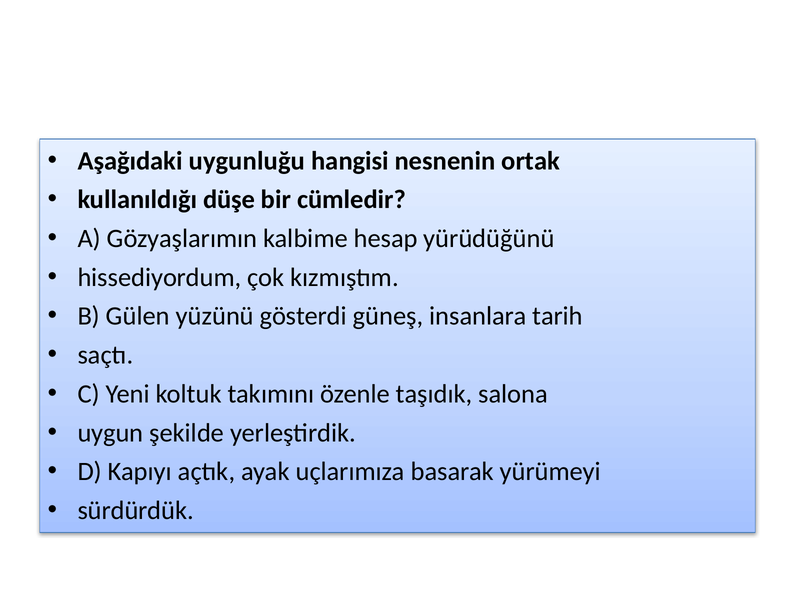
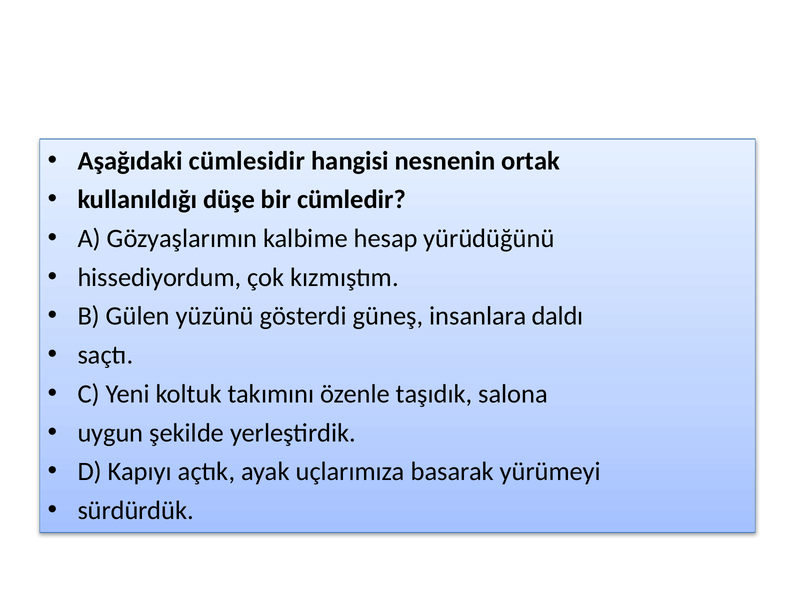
uygunluğu: uygunluğu -> cümlesidir (247, 161)
tarih: tarih -> daldı (558, 316)
